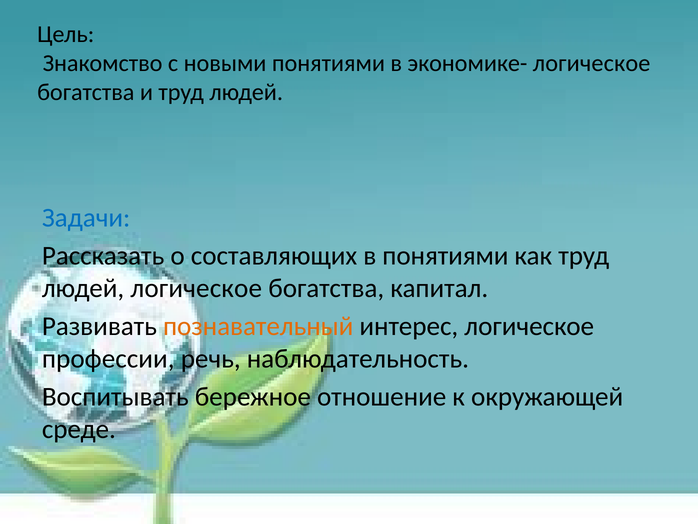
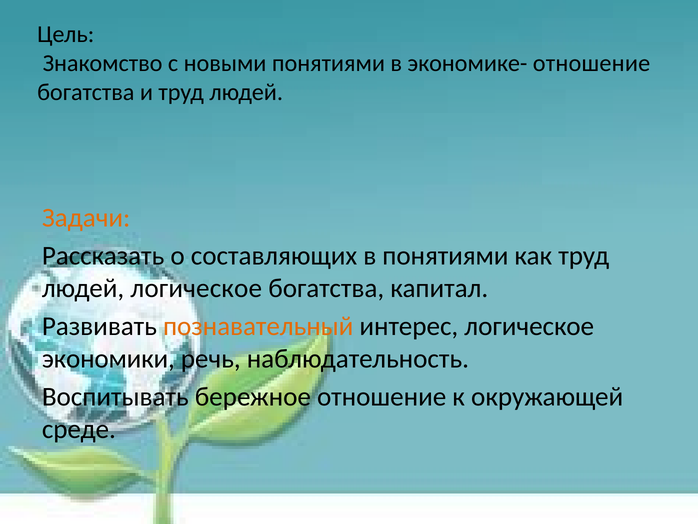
экономике- логическое: логическое -> отношение (592, 63)
Задачи colour: blue -> orange (86, 217)
профессии: профессии -> экономики (108, 358)
